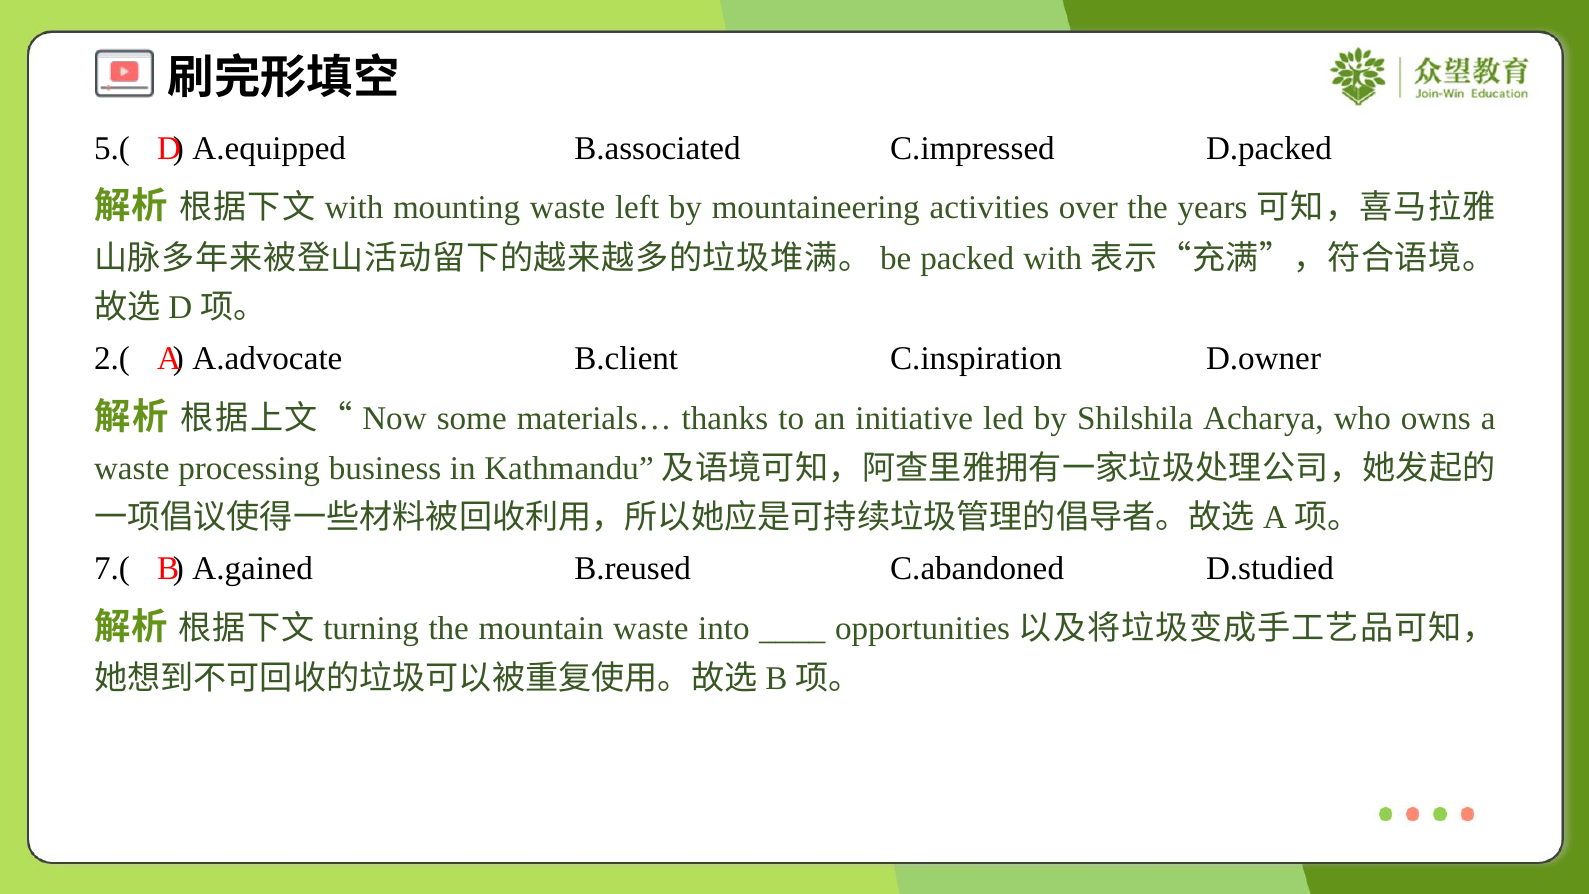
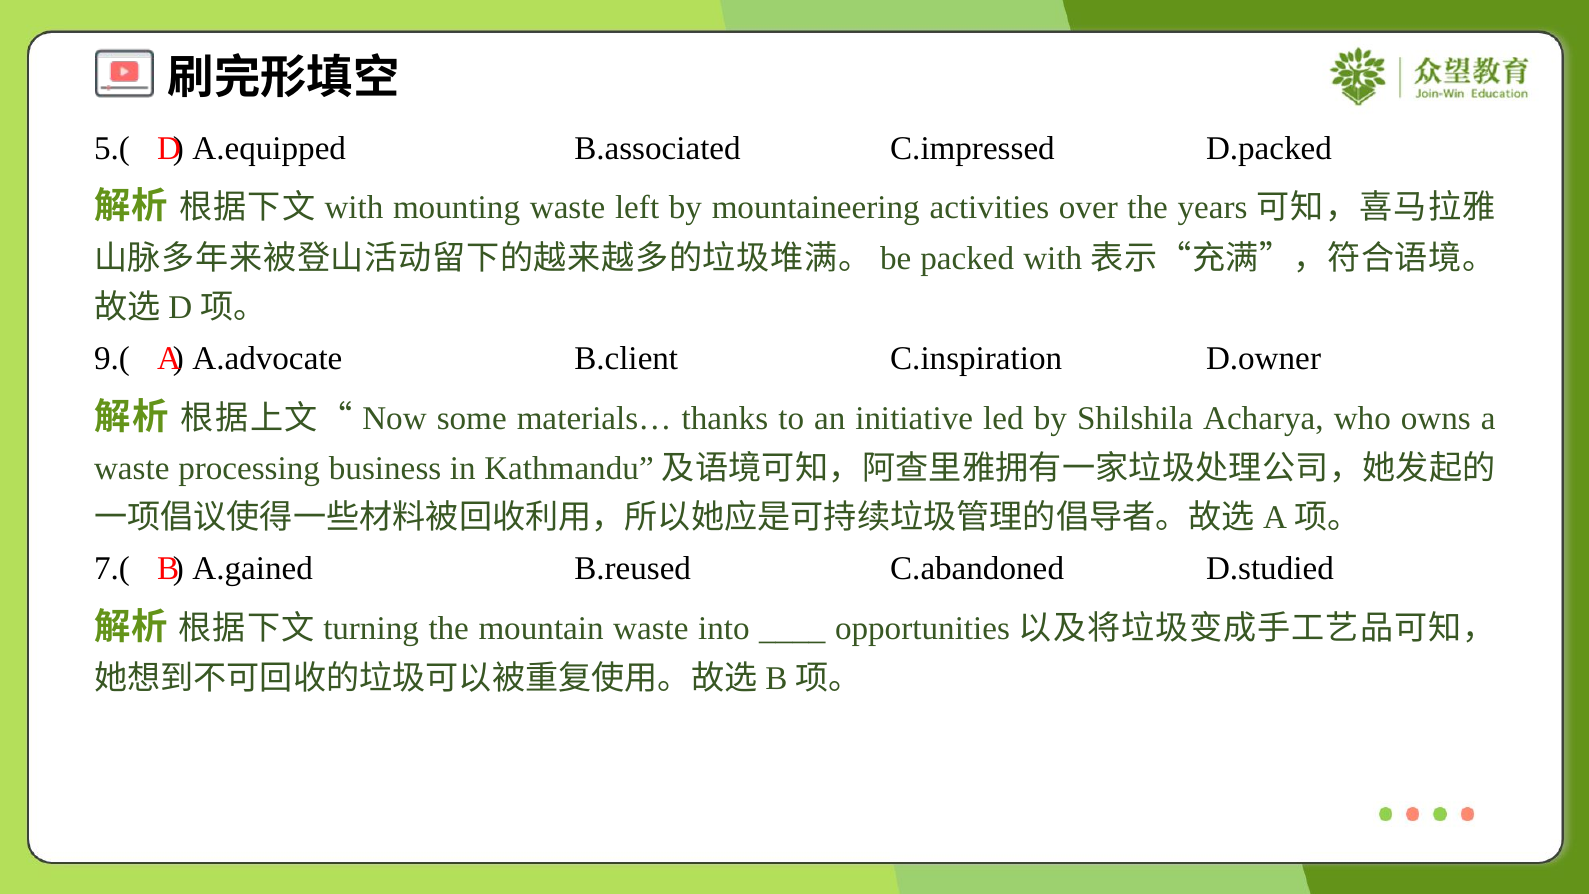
2.(: 2.( -> 9.( (112, 358)
